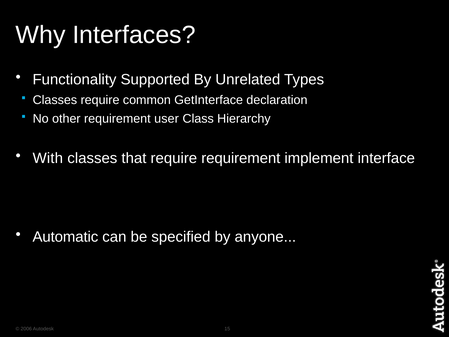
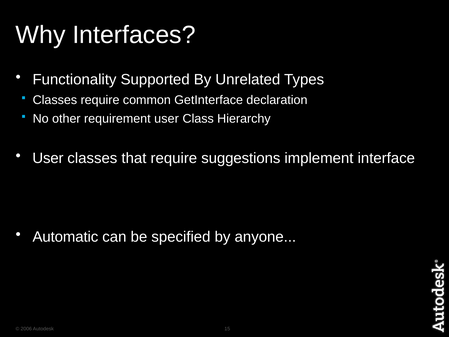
With: With -> User (48, 158)
require requirement: requirement -> suggestions (241, 158)
